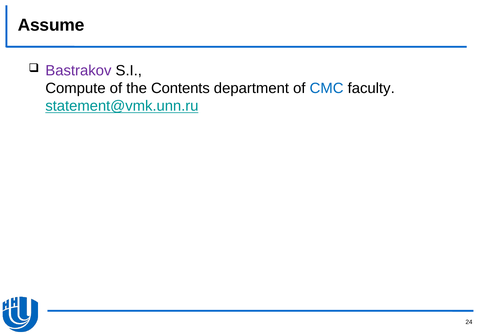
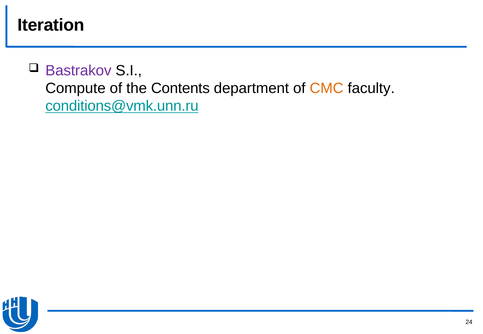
Assume: Assume -> Iteration (51, 25)
CMC colour: blue -> orange (327, 88)
statement@vmk.unn.ru: statement@vmk.unn.ru -> conditions@vmk.unn.ru (122, 106)
